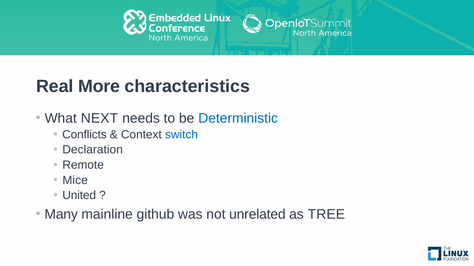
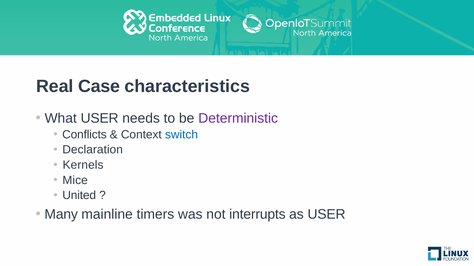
More: More -> Case (99, 86)
What NEXT: NEXT -> USER (100, 118)
Deterministic colour: blue -> purple (238, 118)
Remote: Remote -> Kernels (83, 165)
github: github -> timers (155, 215)
unrelated: unrelated -> interrupts (257, 215)
as TREE: TREE -> USER (327, 215)
